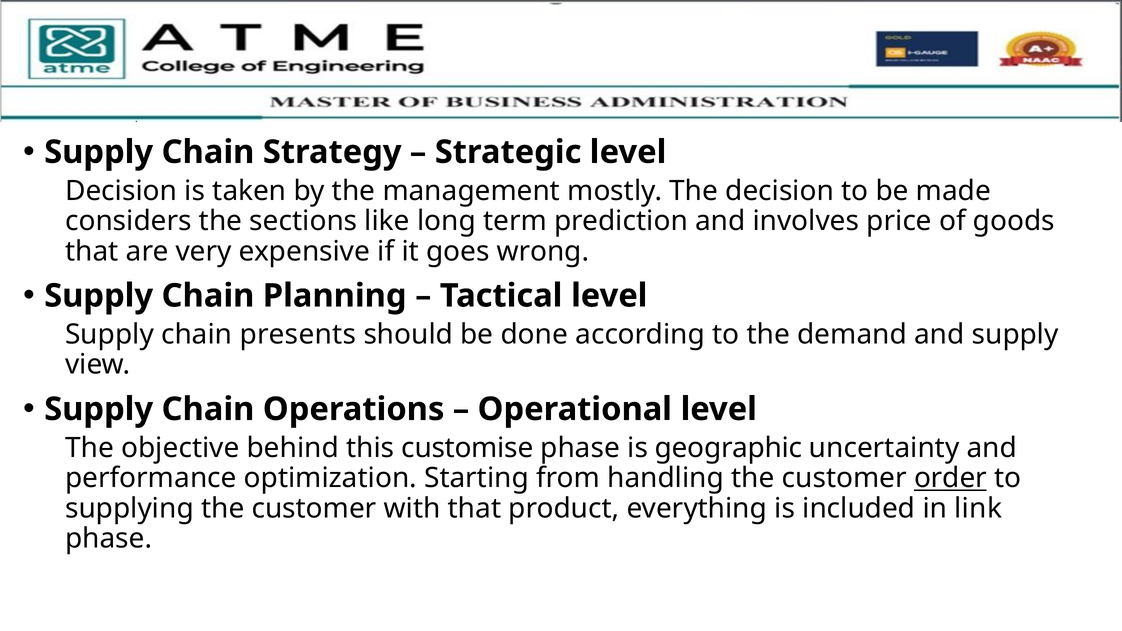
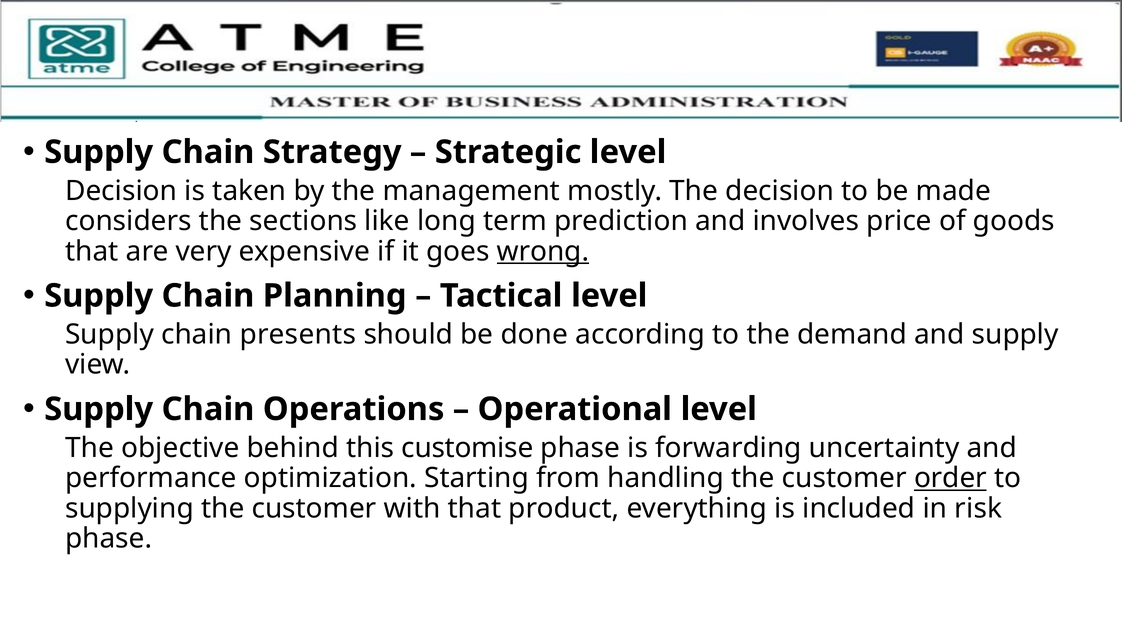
wrong underline: none -> present (543, 251)
geographic: geographic -> forwarding (728, 448)
link: link -> risk (978, 509)
